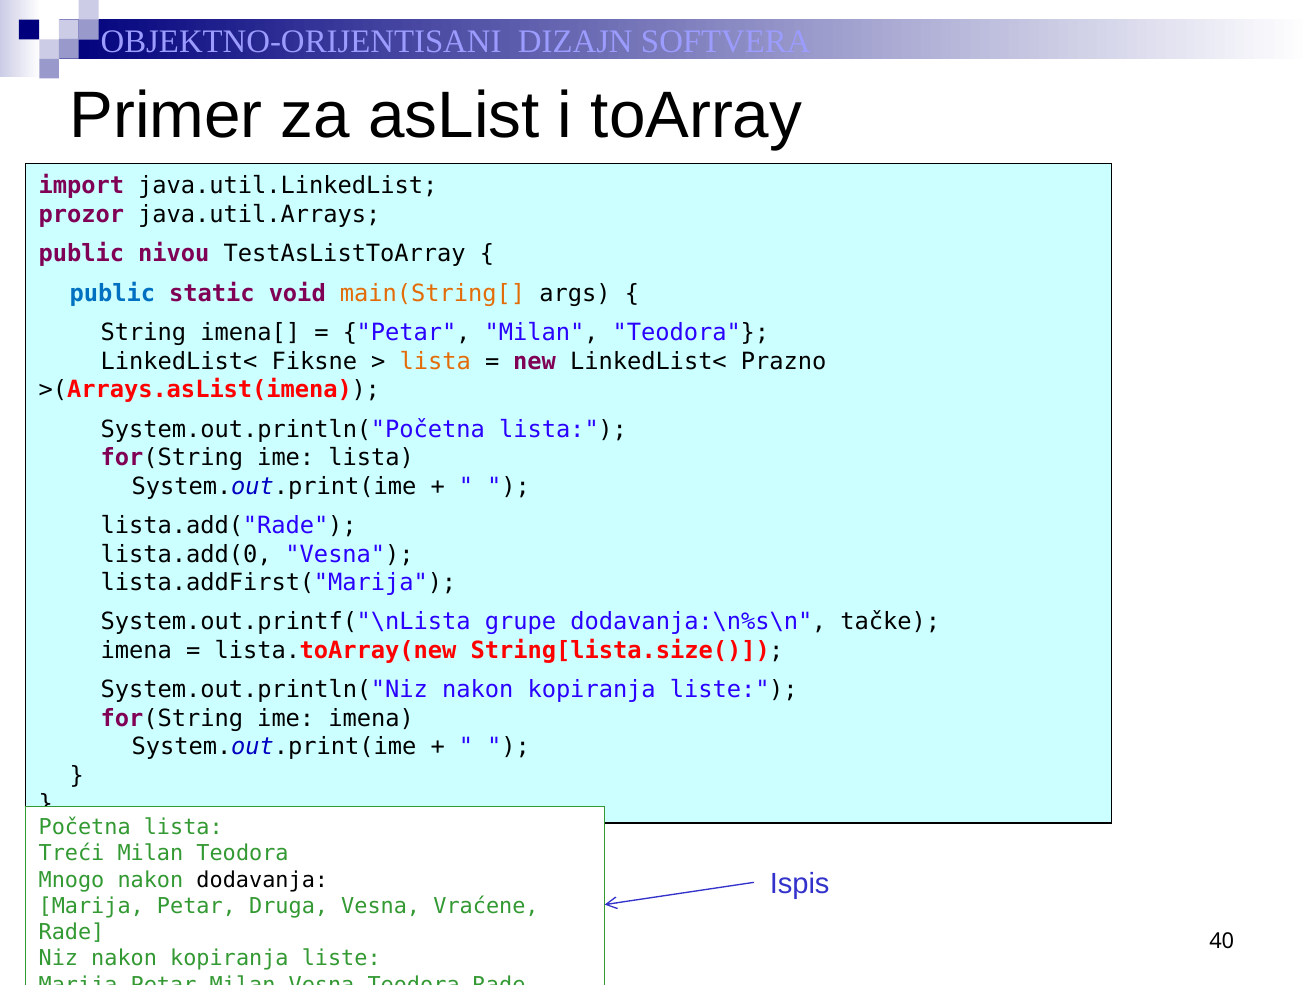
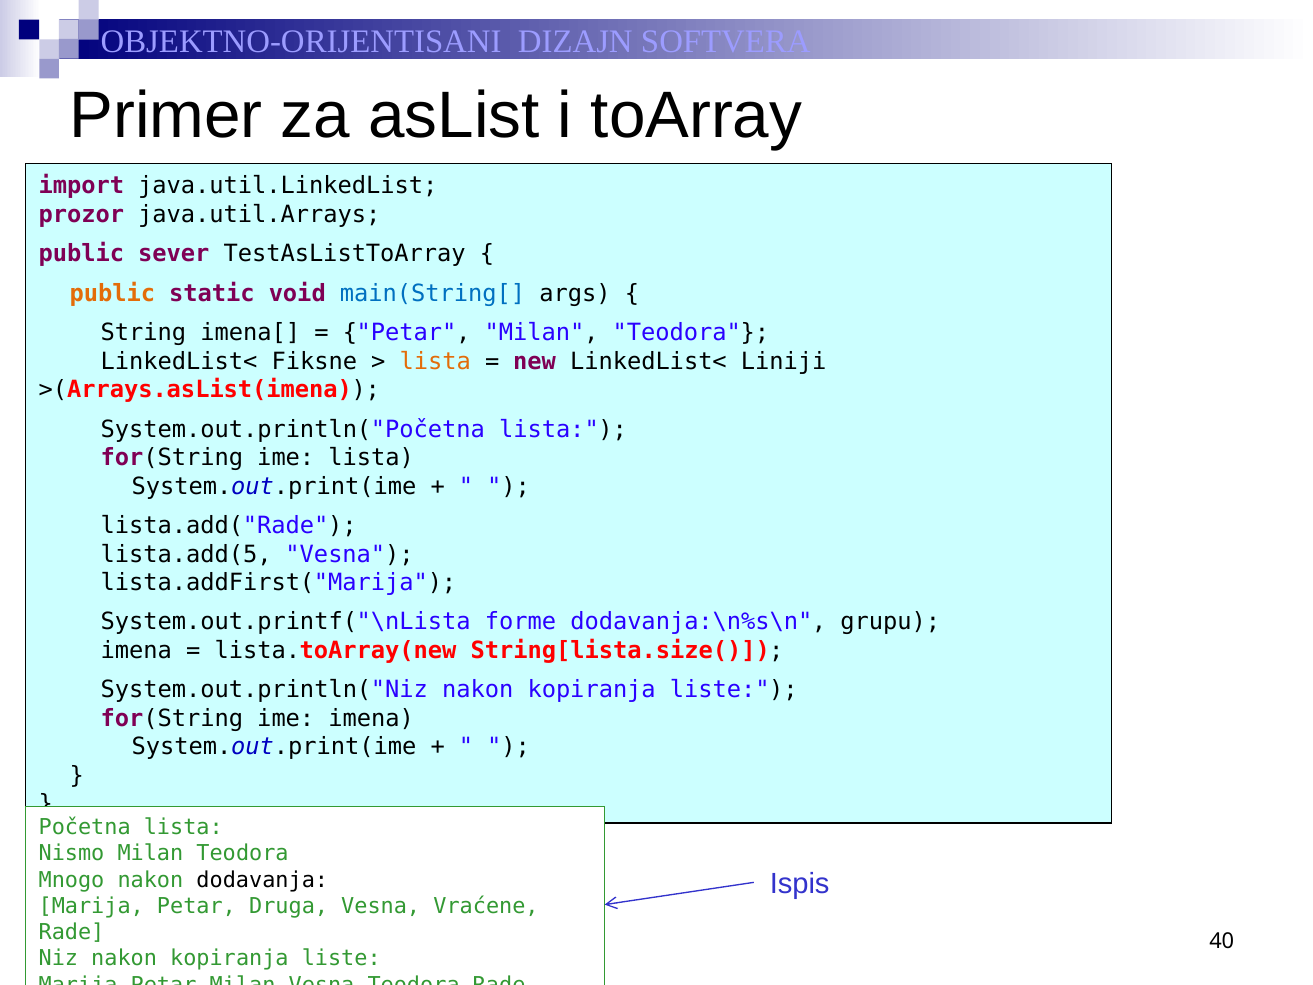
nivou: nivou -> sever (174, 254)
public colour: blue -> orange (112, 293)
main(String[ colour: orange -> blue (433, 293)
Prazno: Prazno -> Liniji (784, 361)
lista.add(0: lista.add(0 -> lista.add(5 (186, 554)
grupe: grupe -> forme (520, 622)
tačke: tačke -> grupu (890, 622)
Treći: Treći -> Nismo (72, 853)
